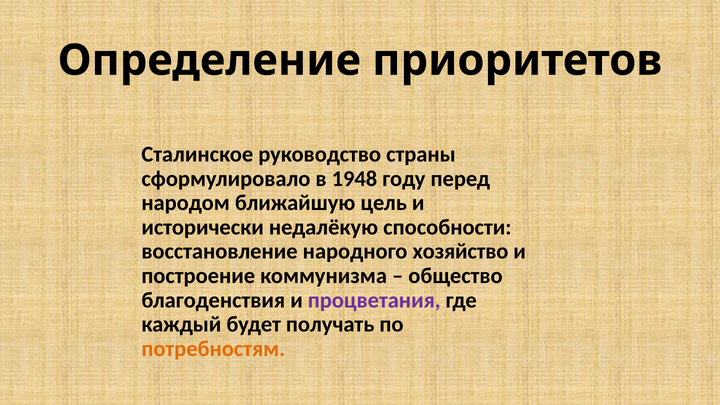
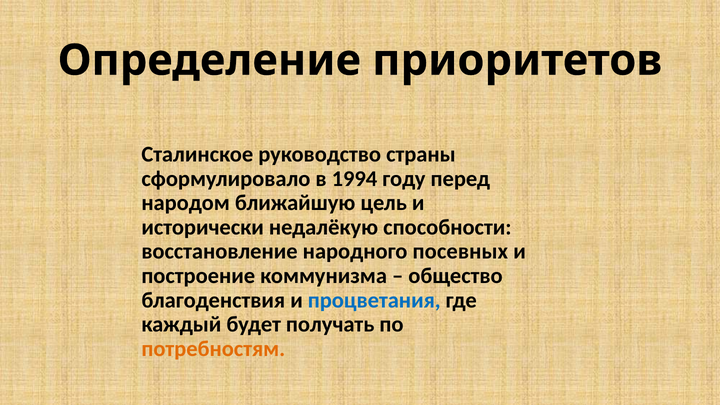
1948: 1948 -> 1994 (354, 179)
хозяйство: хозяйство -> посевных (460, 252)
процветания colour: purple -> blue (374, 300)
